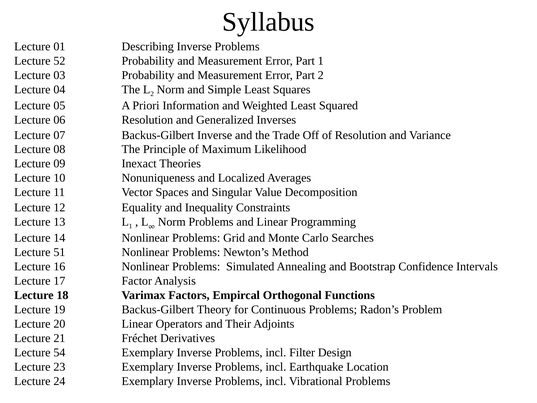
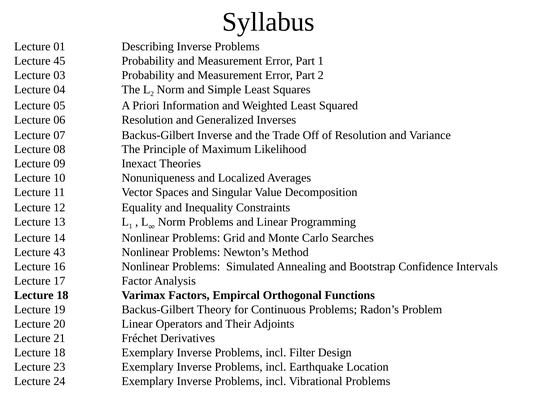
52: 52 -> 45 (59, 61)
51: 51 -> 43 (59, 252)
54: 54 -> 18 (59, 352)
